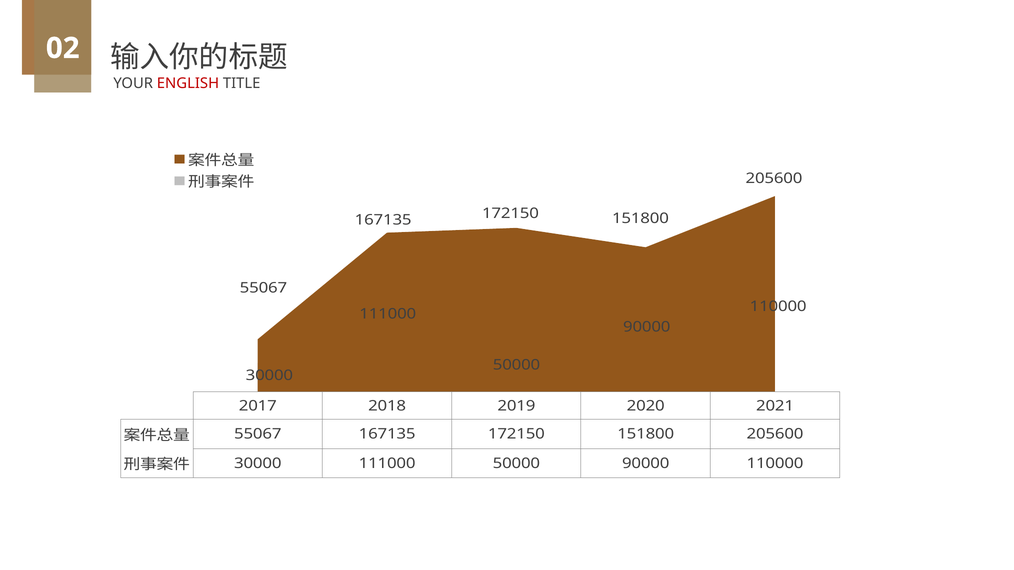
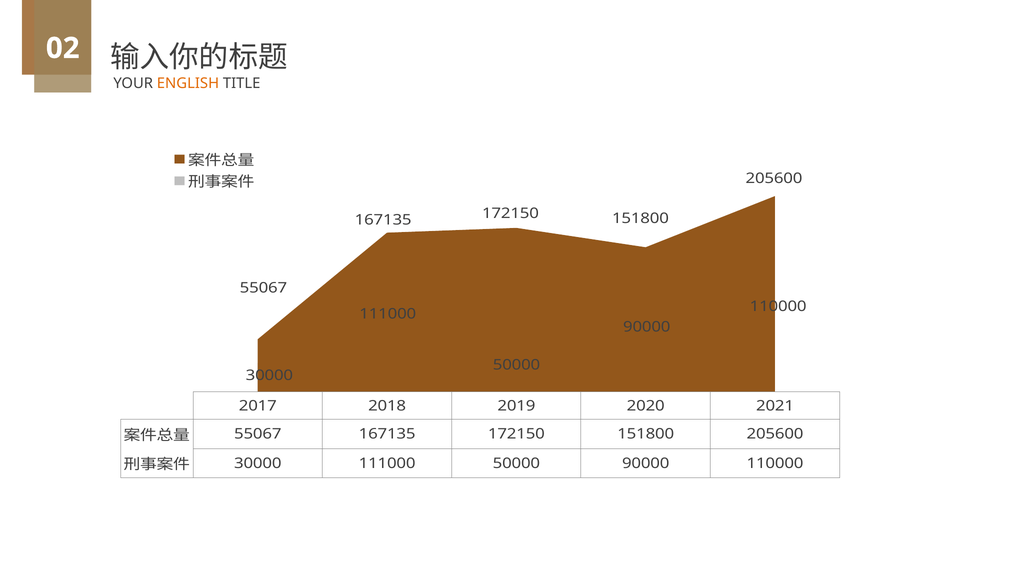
ENGLISH colour: red -> orange (188, 84)
